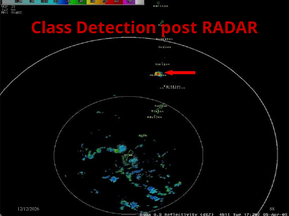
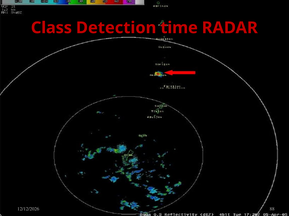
post: post -> time (179, 28)
